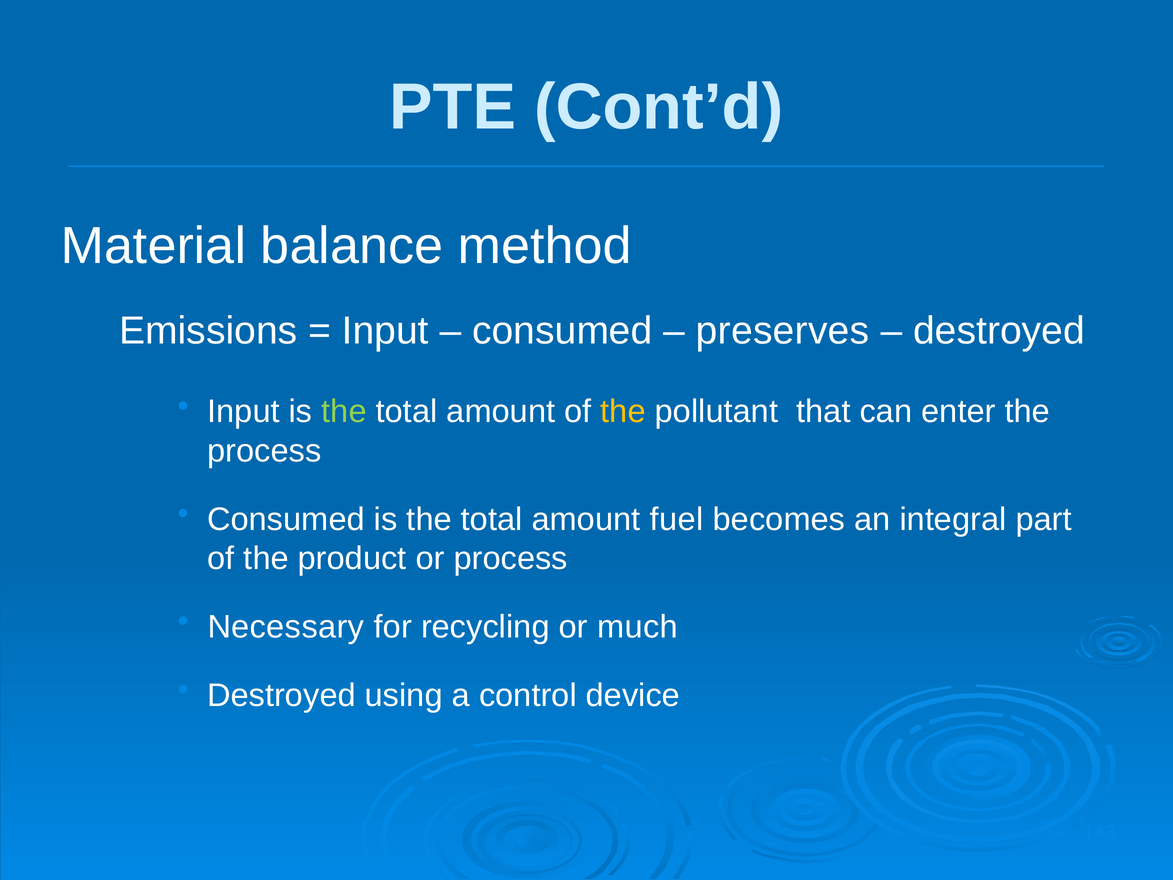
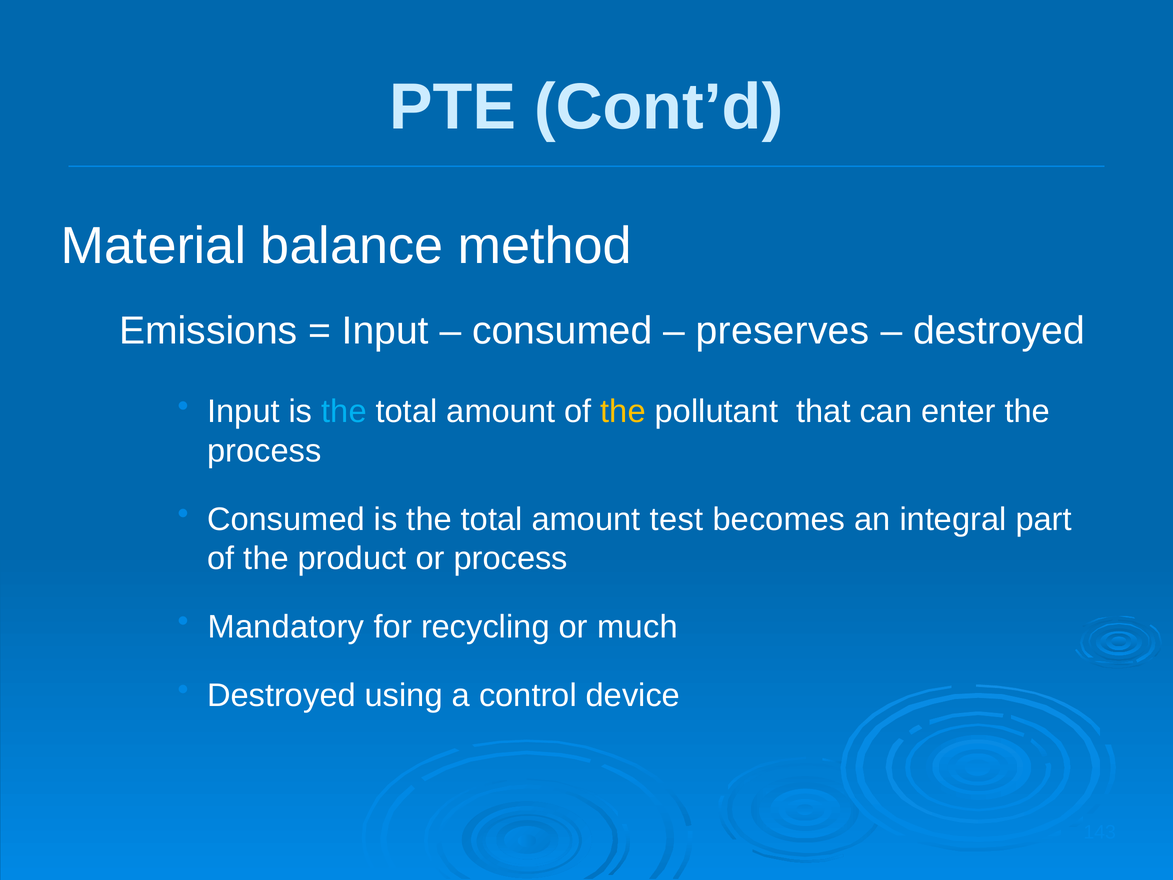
the colour: light green -> light blue (344, 412)
fuel: fuel -> test (677, 519)
Necessary: Necessary -> Mandatory (286, 627)
